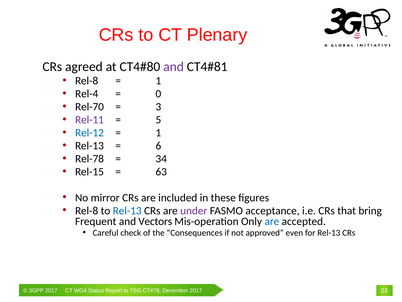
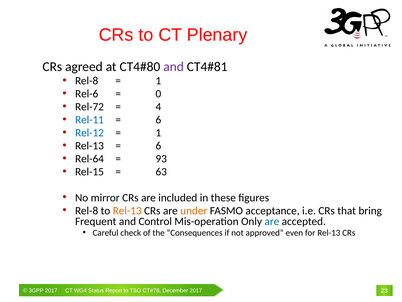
Rel-4: Rel-4 -> Rel-6 (87, 94)
Rel-70: Rel-70 -> Rel-72 (90, 107)
3: 3 -> 4 (158, 107)
Rel-11 colour: purple -> blue (90, 120)
5: 5 -> 6 (158, 120)
Rel-78: Rel-78 -> Rel-64 (90, 158)
34: 34 -> 93 (161, 158)
Rel-13 colour: blue -> orange (127, 210)
under colour: purple -> orange (194, 210)
Vectors: Vectors -> Control (155, 221)
